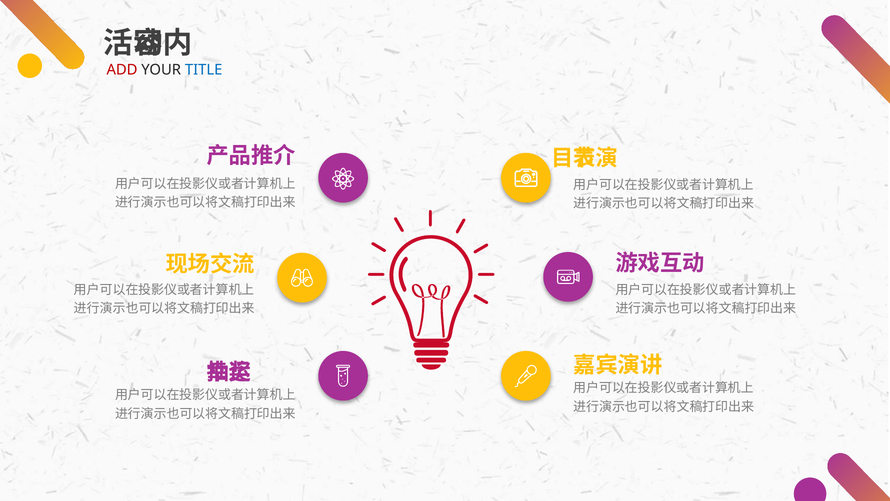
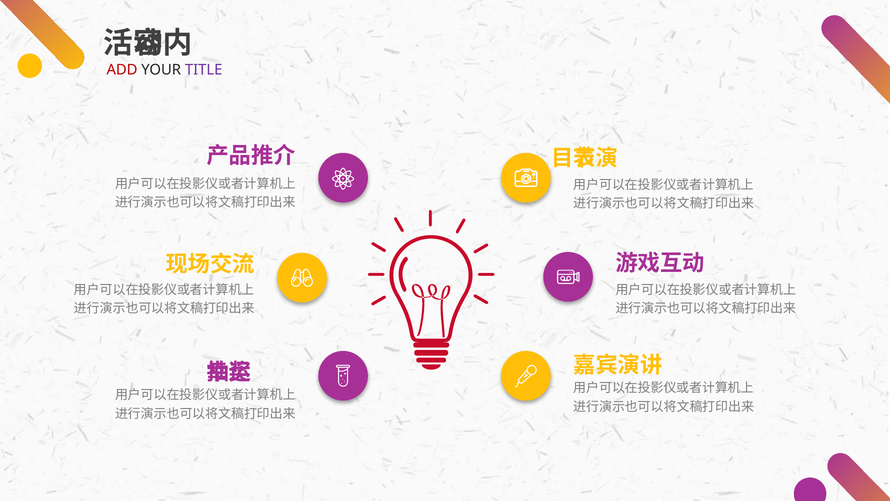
TITLE colour: blue -> purple (204, 70)
